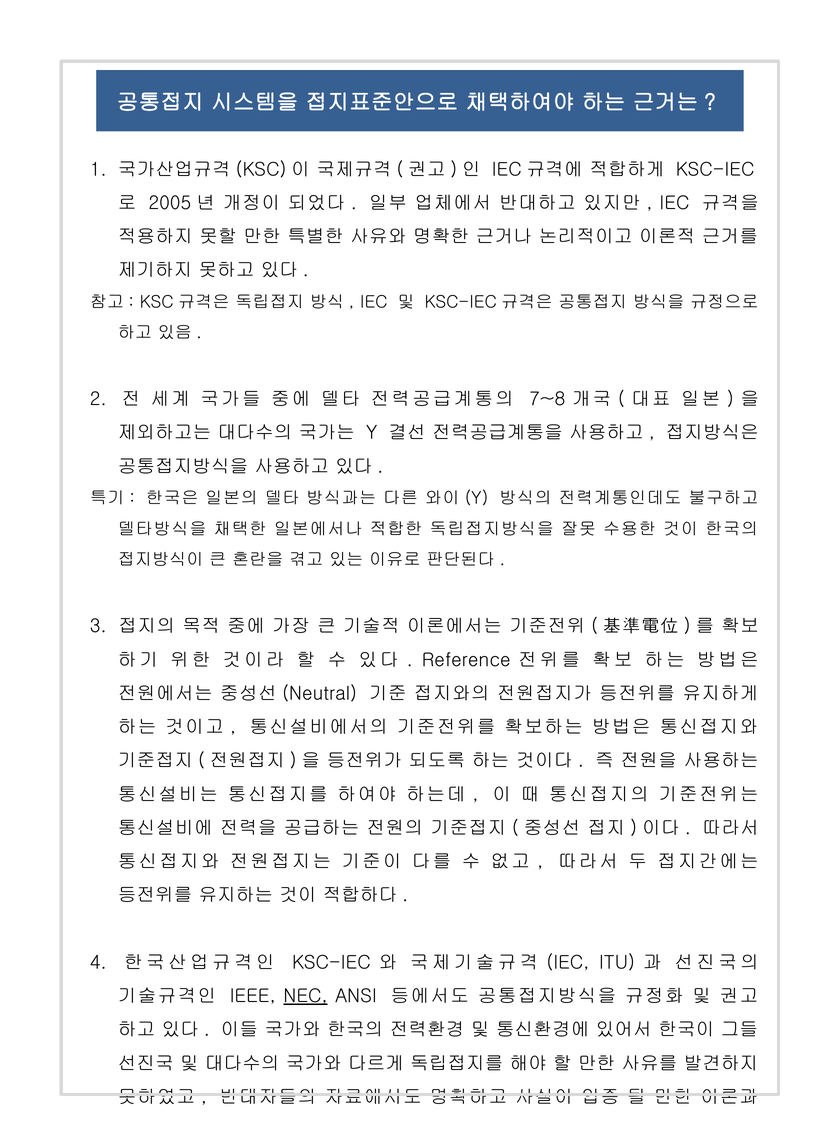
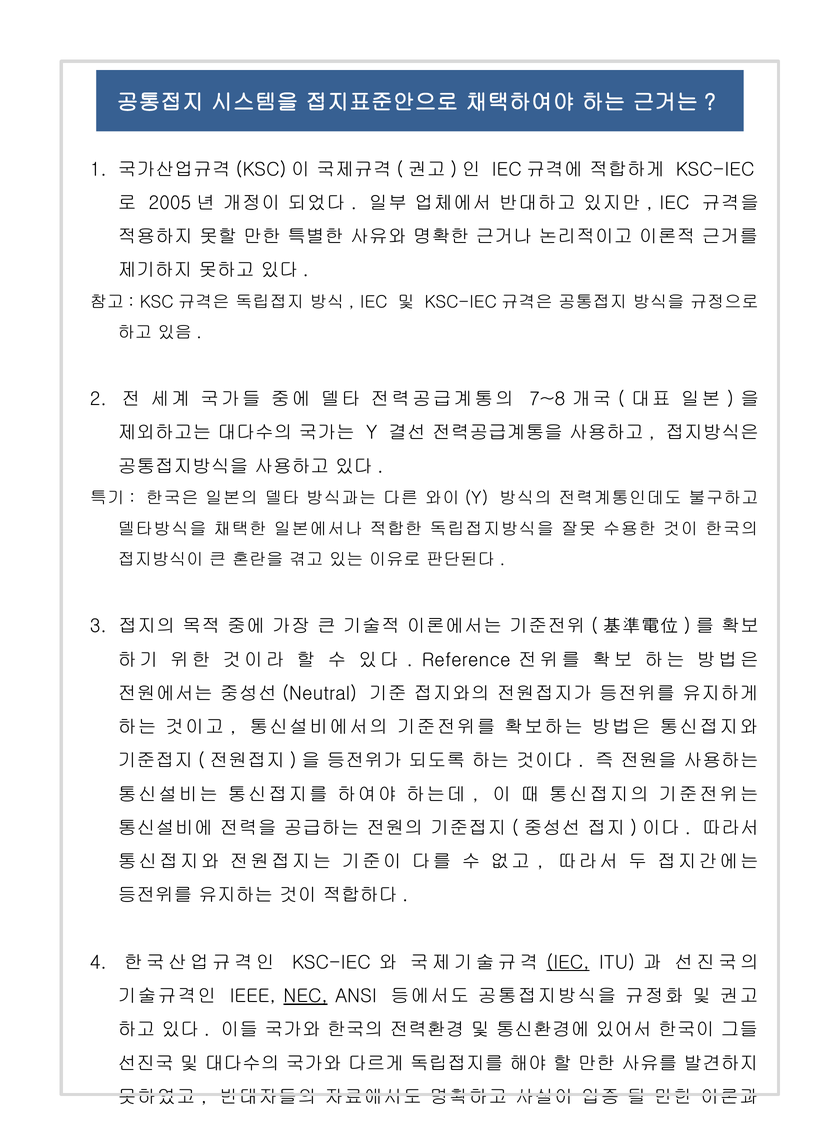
IEC underline: none -> present (568, 962)
